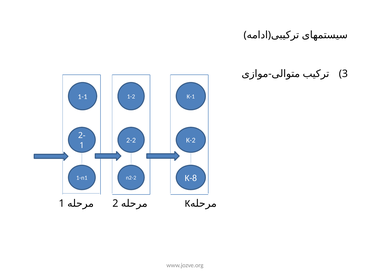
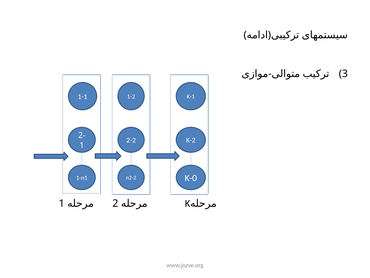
K-8: K-8 -> K-0 (191, 178)
